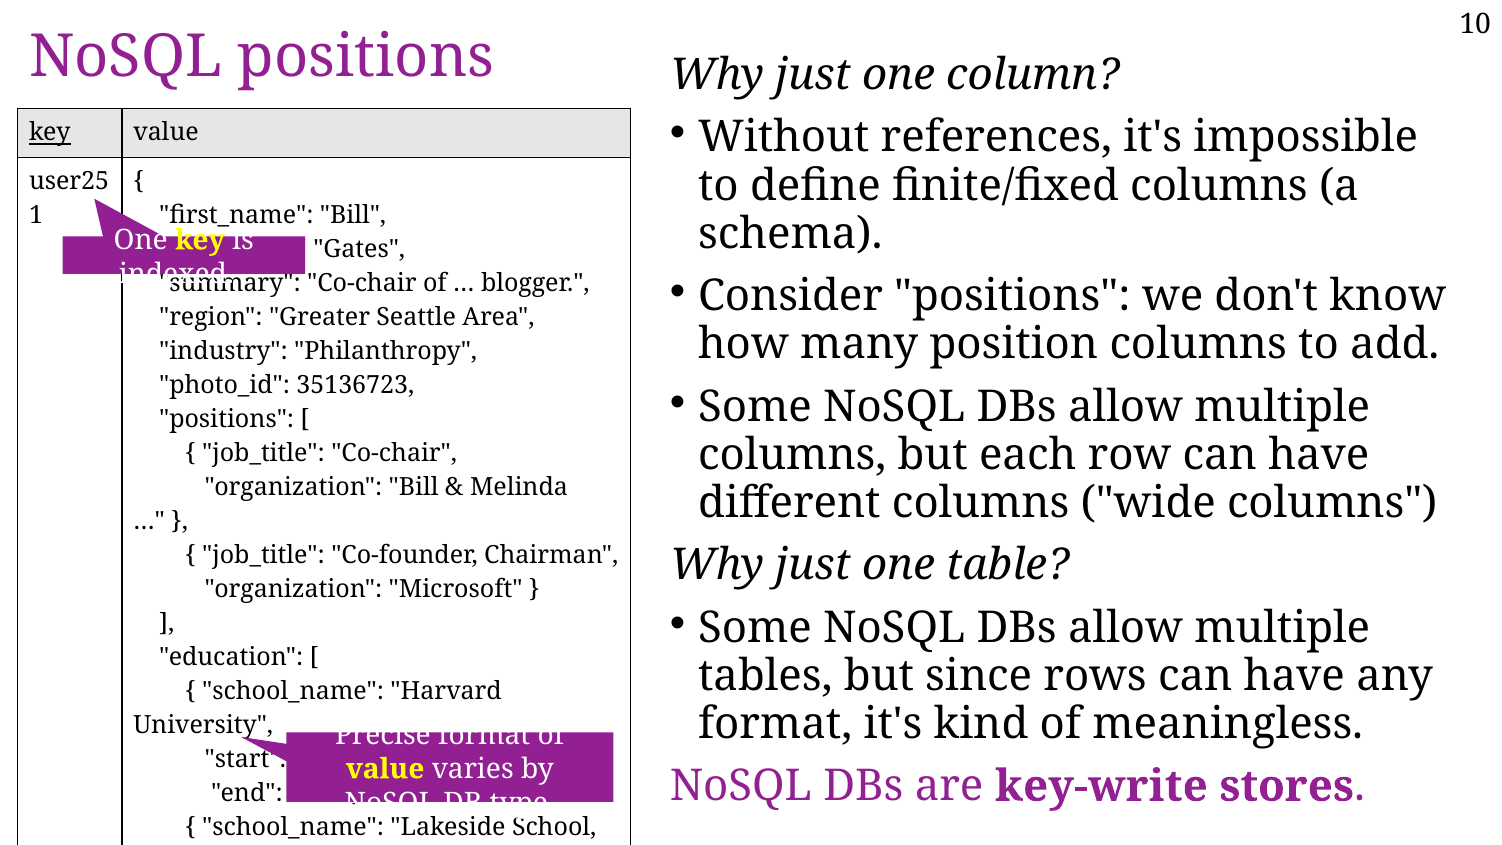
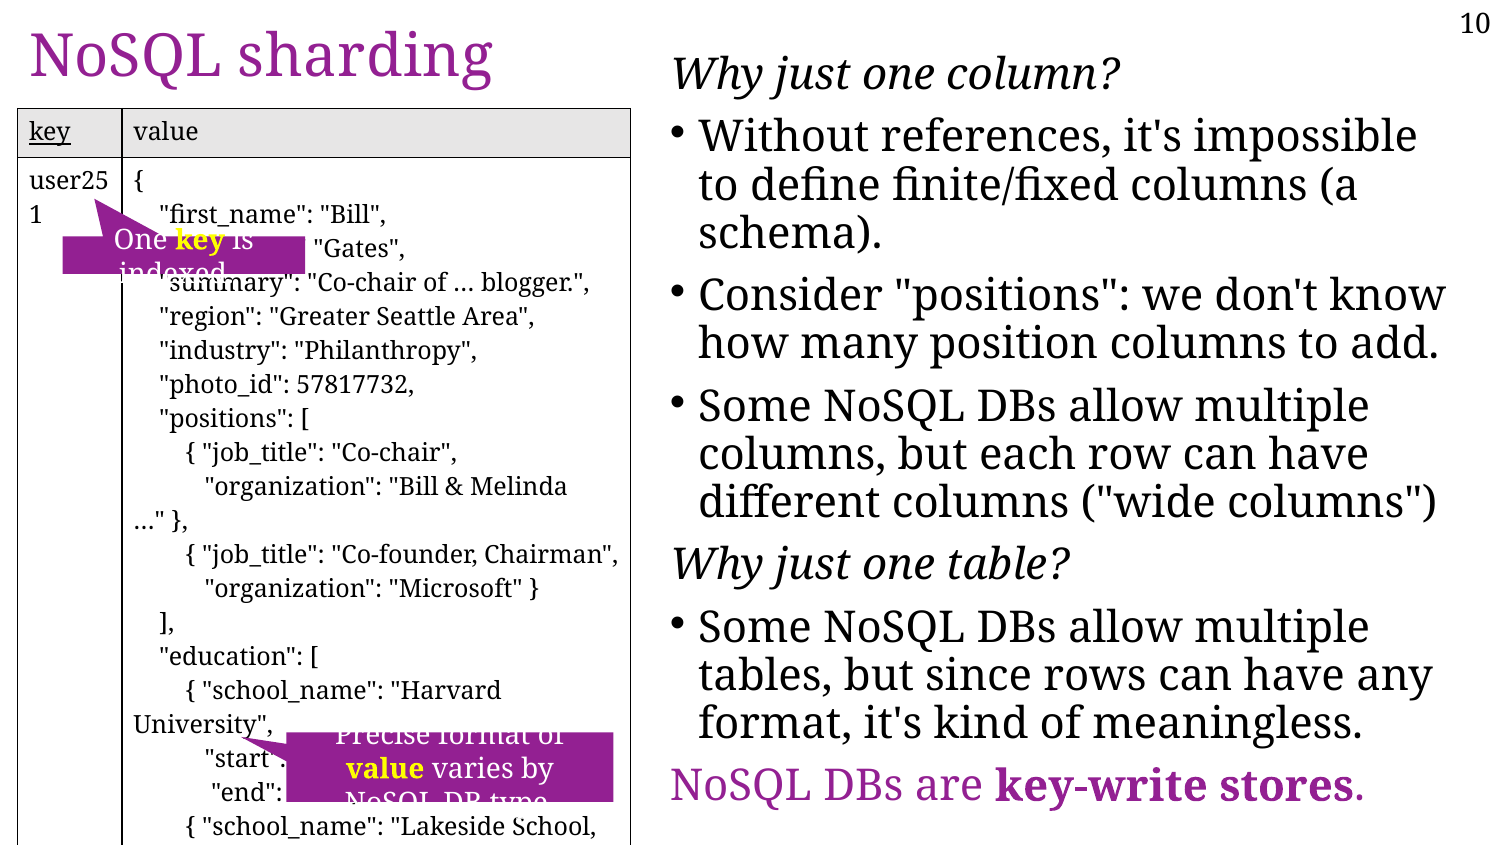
NoSQL positions: positions -> sharding (366, 56)
35136723: 35136723 -> 57817732 (355, 385)
